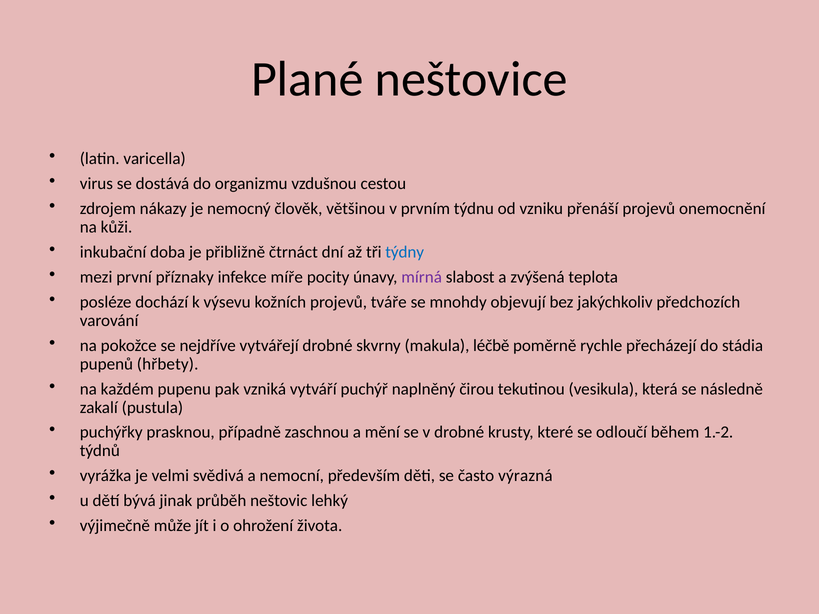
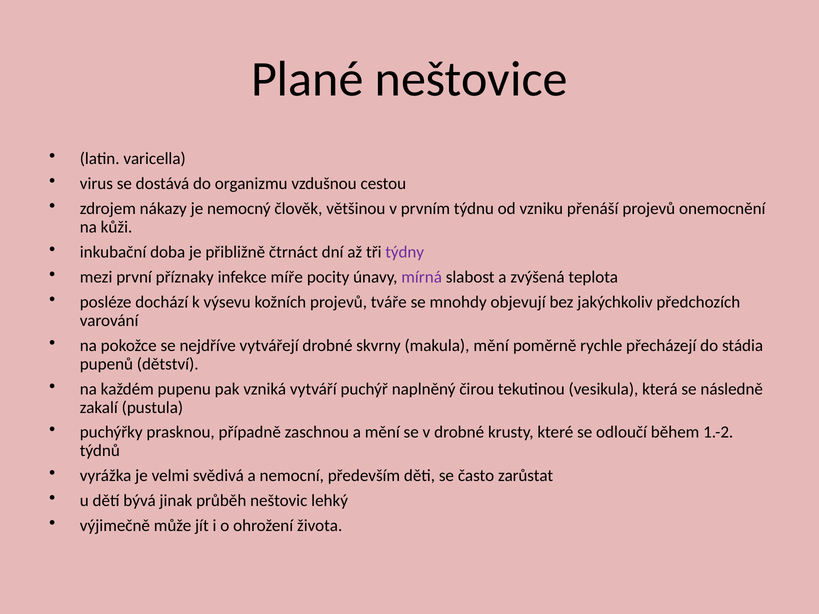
týdny colour: blue -> purple (405, 252)
makula léčbě: léčbě -> mění (491, 346)
hřbety: hřbety -> dětství (168, 364)
výrazná: výrazná -> zarůstat (526, 476)
